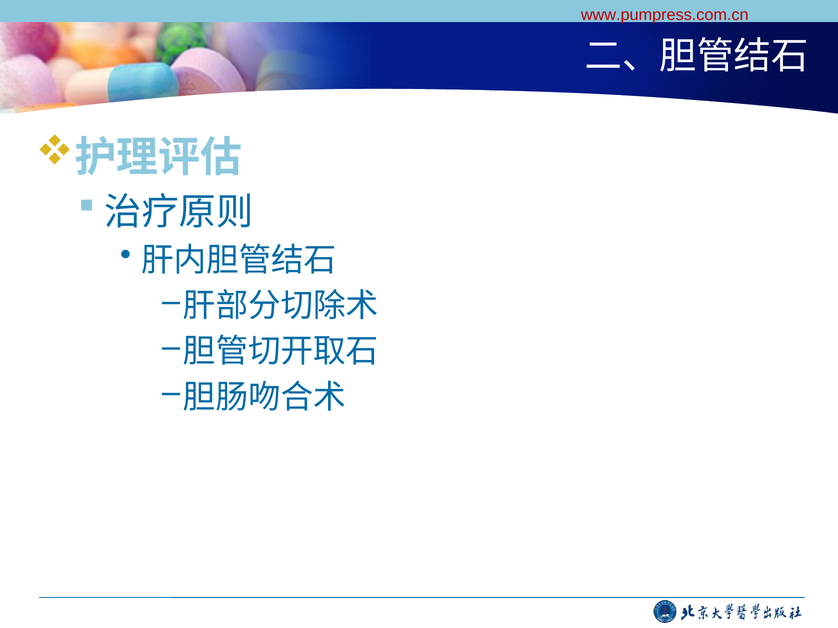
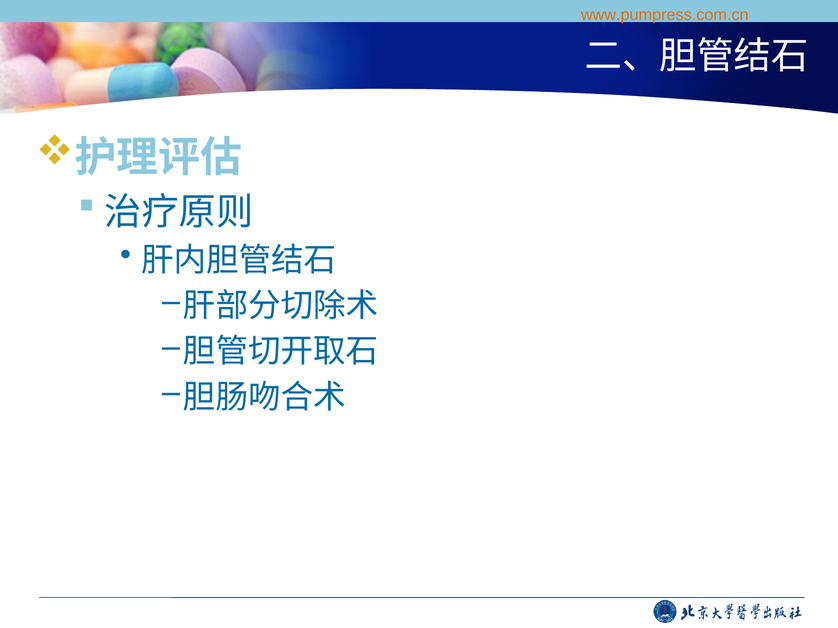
www.pumpress.com.cn colour: red -> orange (665, 15)
